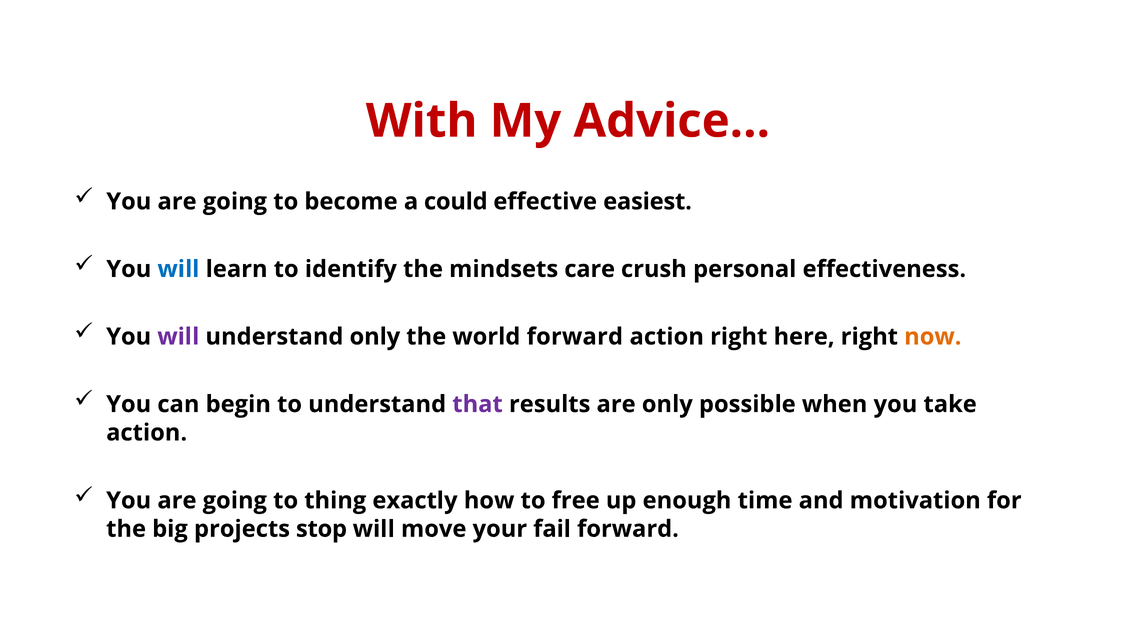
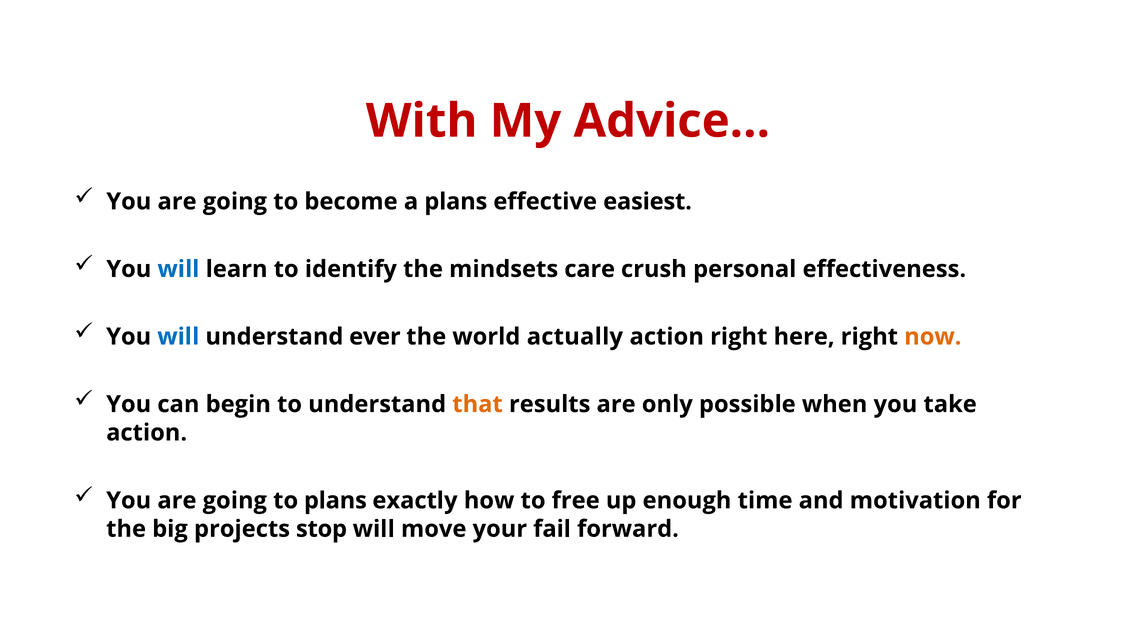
a could: could -> plans (456, 202)
will colour: purple -> blue (178, 337)
understand only: only -> ever (375, 337)
world forward: forward -> actually (575, 337)
that colour: purple -> orange (478, 404)
to thing: thing -> plans (335, 501)
